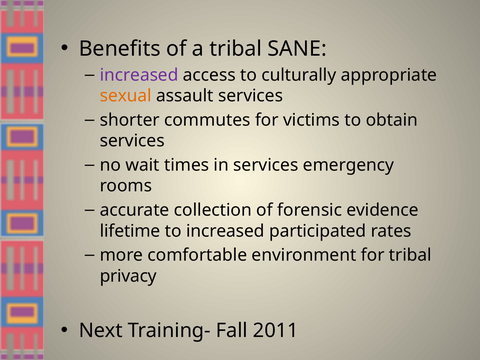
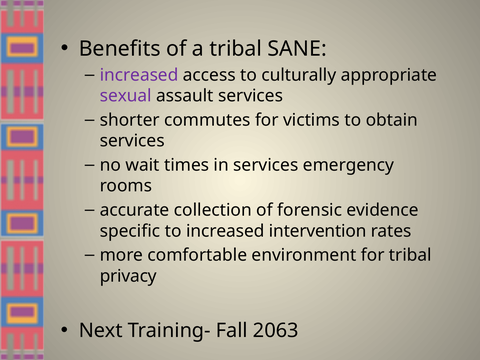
sexual colour: orange -> purple (126, 96)
lifetime: lifetime -> specific (130, 231)
participated: participated -> intervention (318, 231)
2011: 2011 -> 2063 (276, 331)
